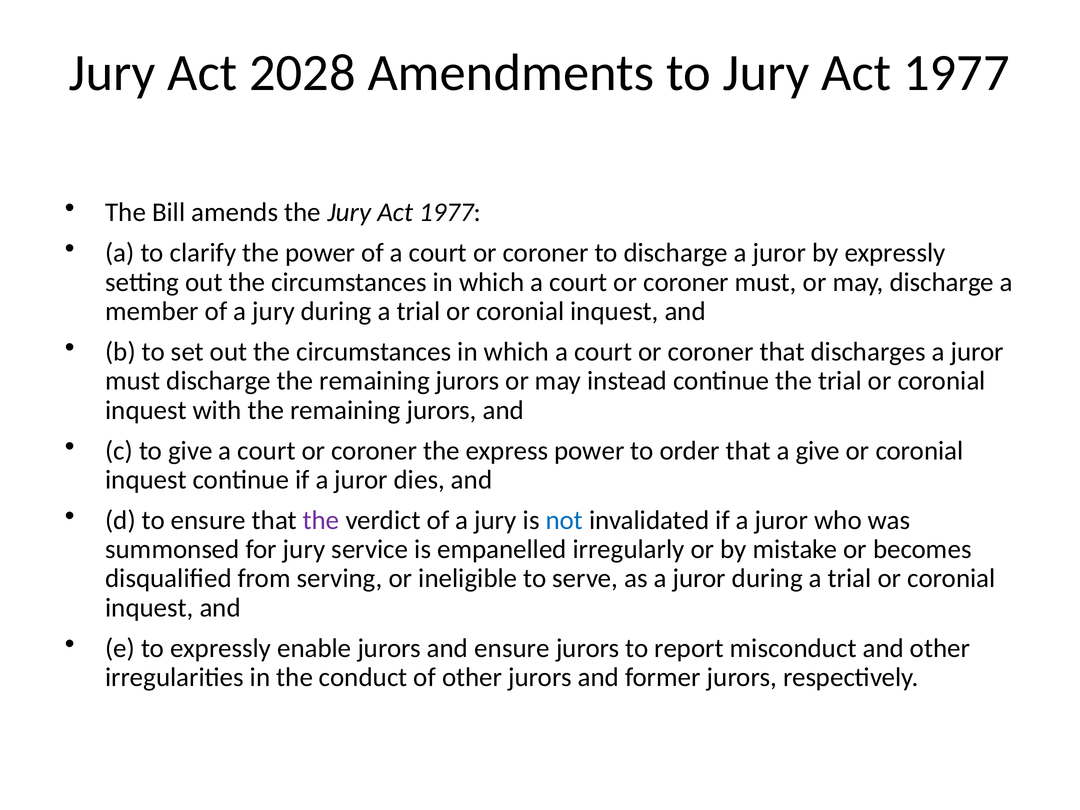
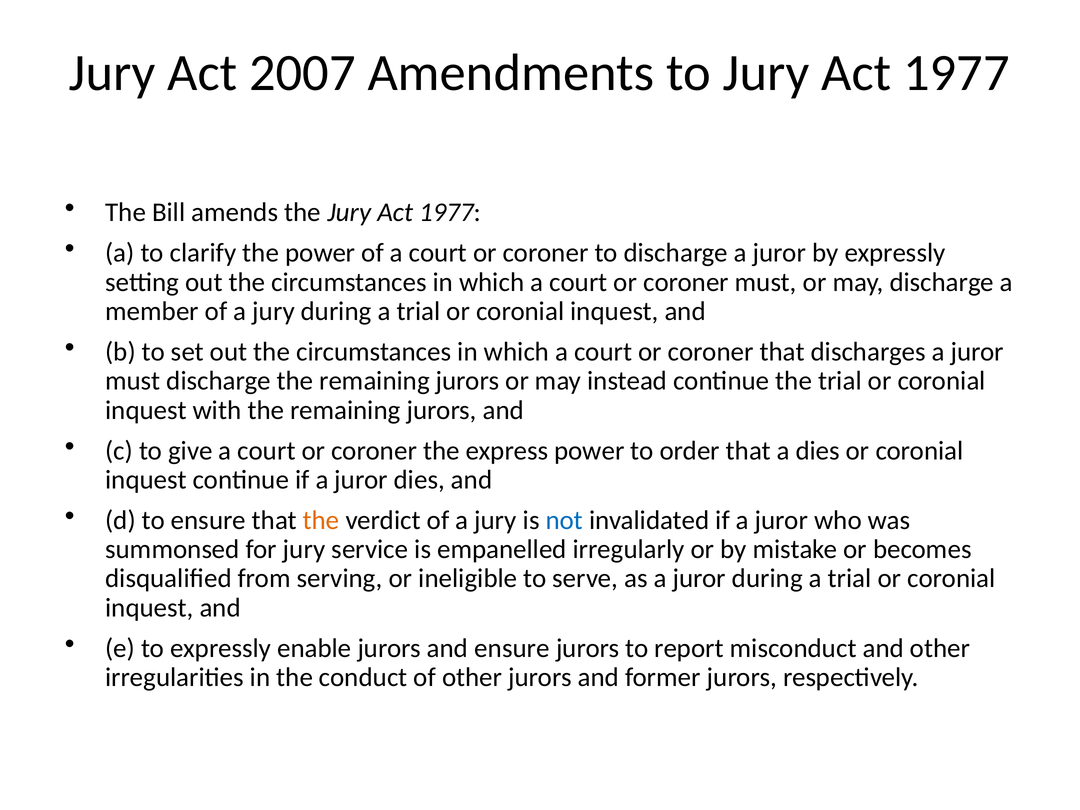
2028: 2028 -> 2007 (302, 73)
a give: give -> dies (818, 451)
the colour: purple -> orange (321, 520)
